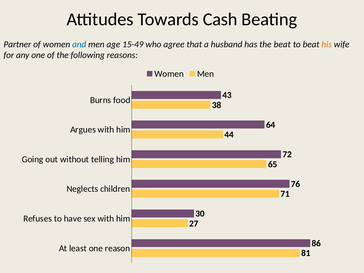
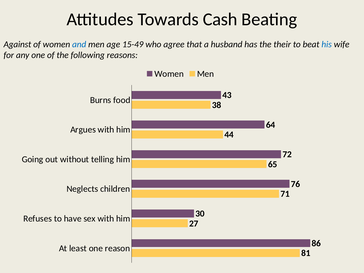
Partner: Partner -> Against (17, 44)
the beat: beat -> their (282, 44)
his colour: orange -> blue (327, 44)
